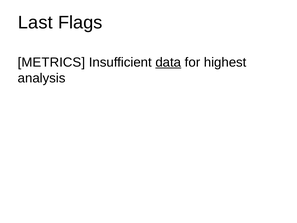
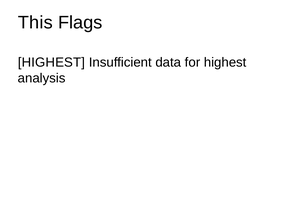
Last: Last -> This (35, 23)
METRICS: METRICS -> HIGHEST (51, 62)
data underline: present -> none (168, 62)
